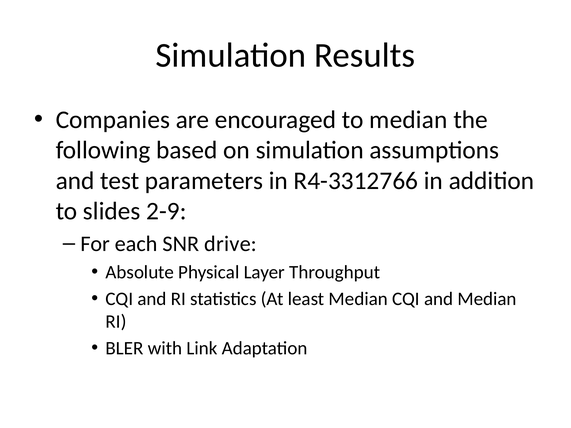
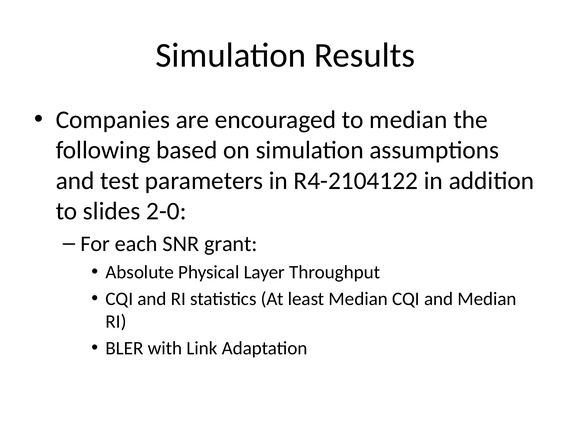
R4-3312766: R4-3312766 -> R4-2104122 (356, 181)
2-9: 2-9 -> 2-0 (166, 211)
drive: drive -> grant (231, 244)
